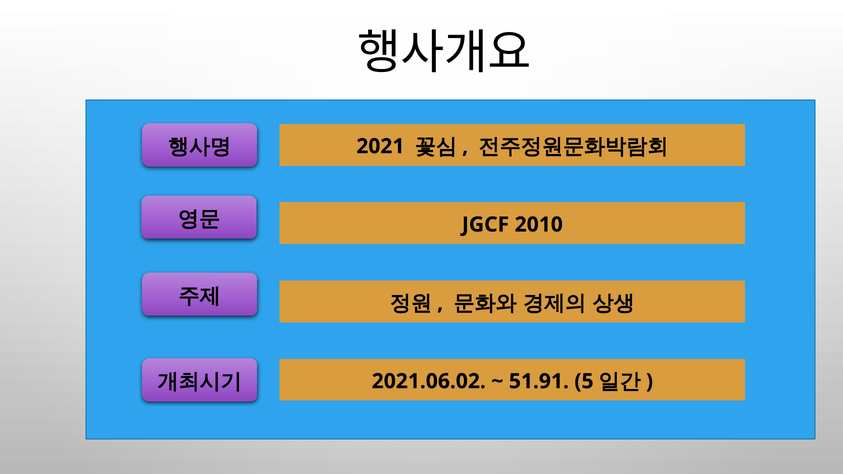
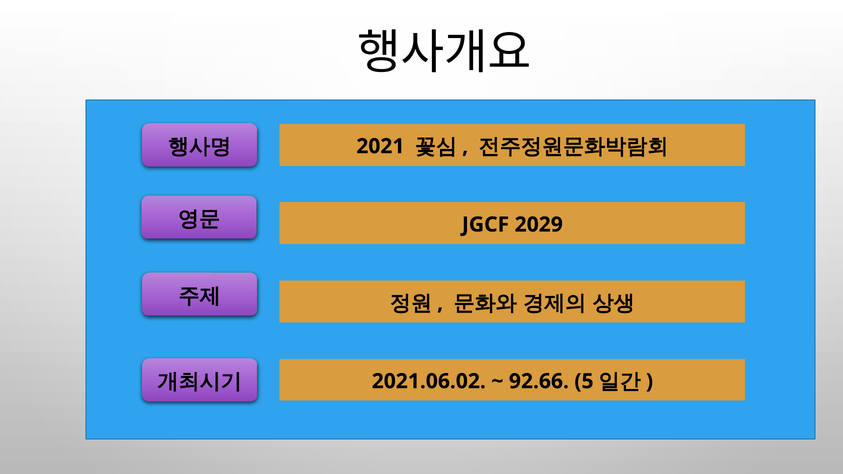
2010: 2010 -> 2029 (539, 225)
51.91: 51.91 -> 92.66 (539, 381)
